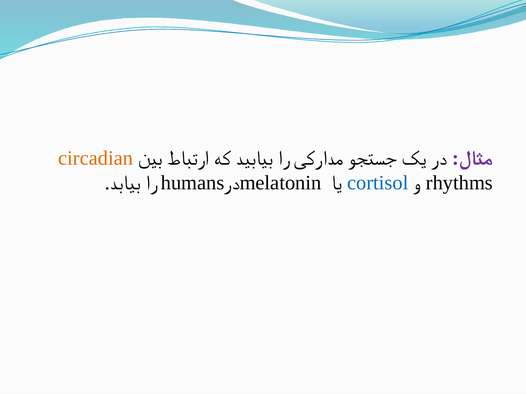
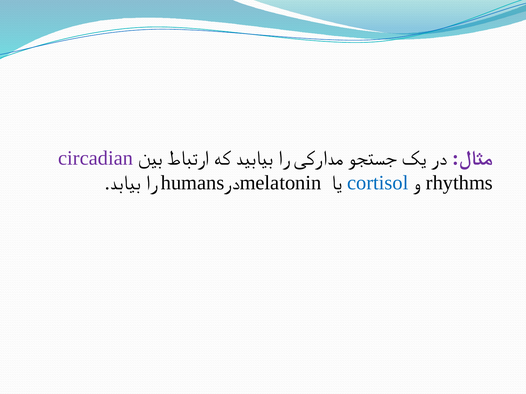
circadian colour: orange -> purple (96, 158)
